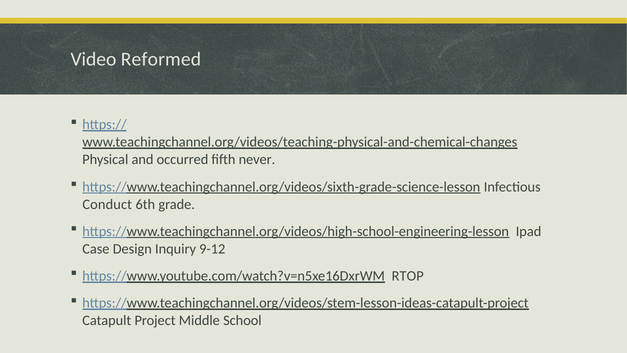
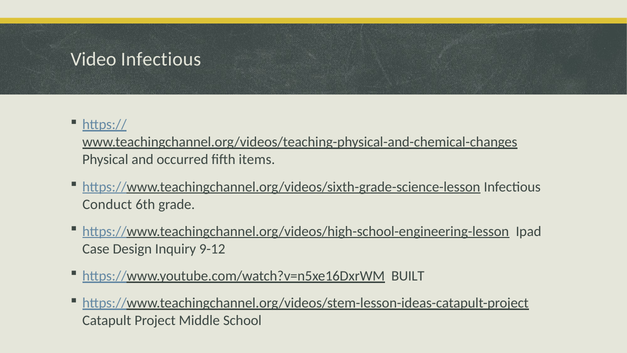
Video Reformed: Reformed -> Infectious (161, 59)
never: never -> items (257, 160)
RTOP: RTOP -> BUILT (408, 276)
